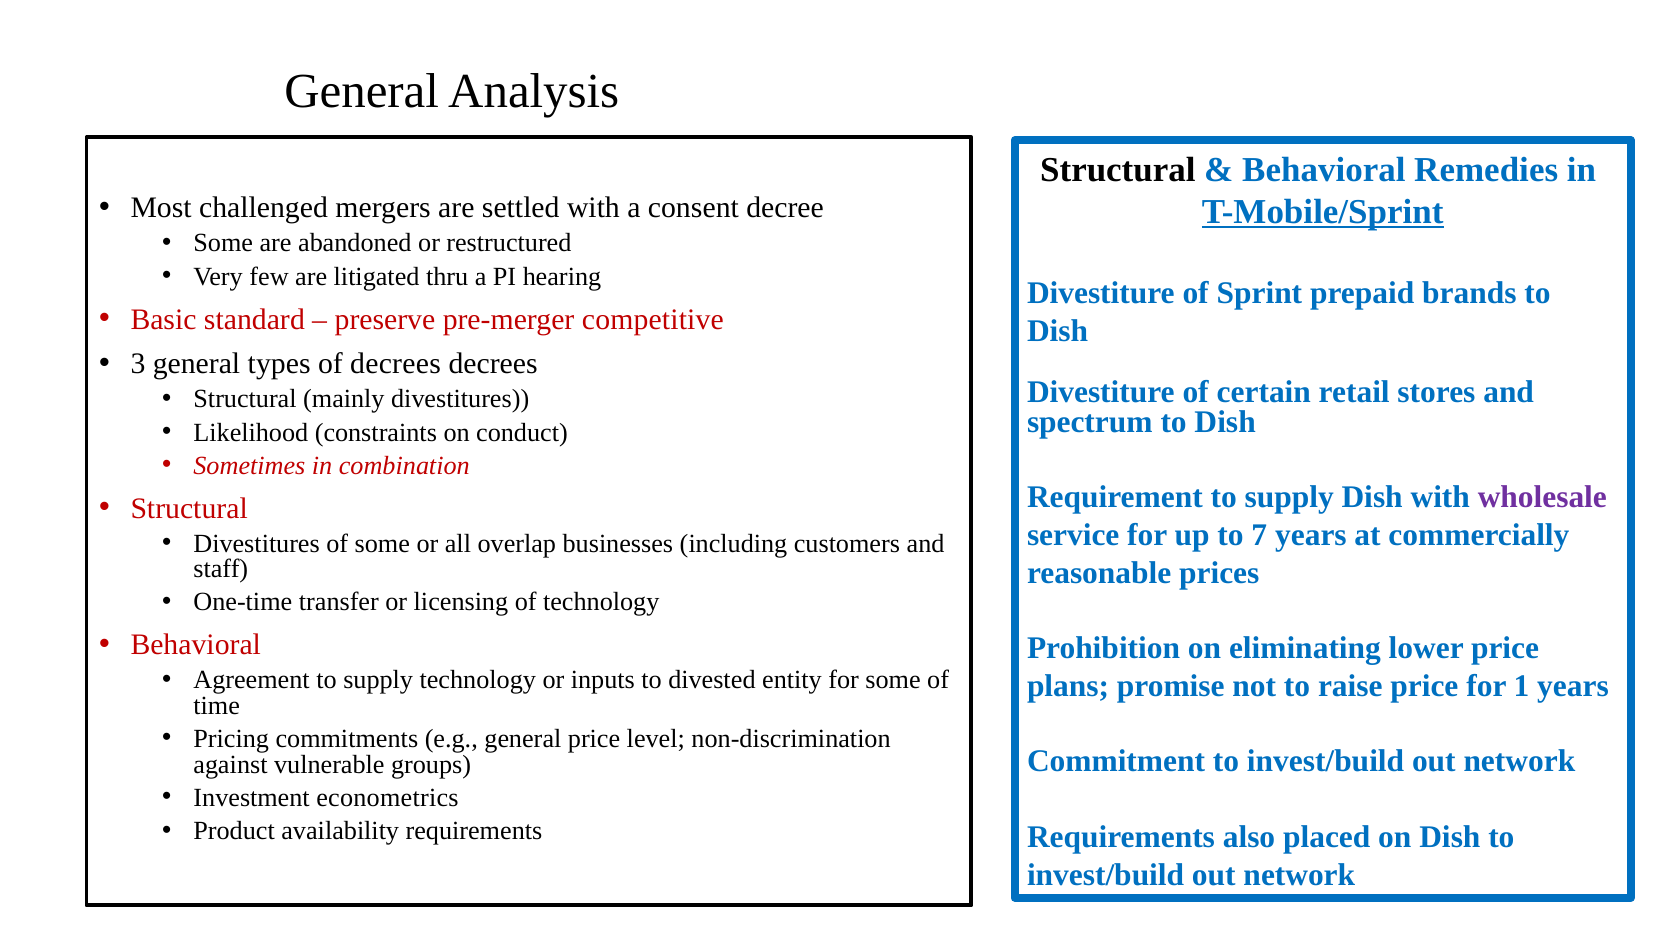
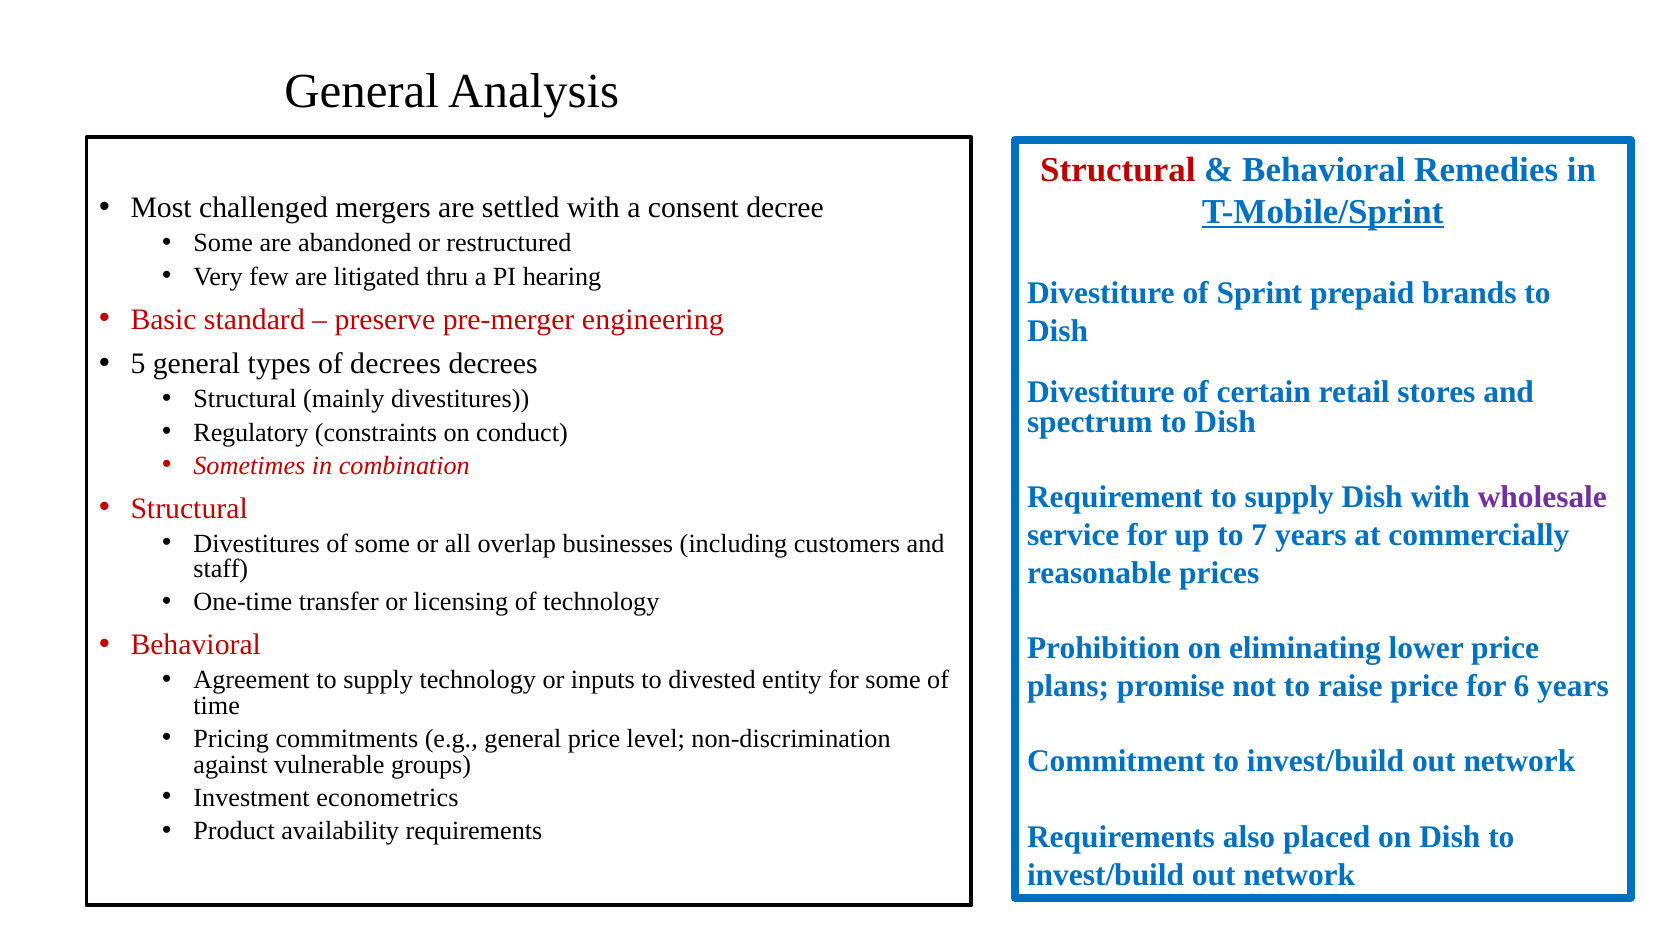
Structural colour: black -> red (1118, 170)
competitive: competitive -> engineering (653, 319)
3: 3 -> 5 (138, 364)
Likelihood: Likelihood -> Regulatory (251, 432)
1: 1 -> 6 (1522, 686)
